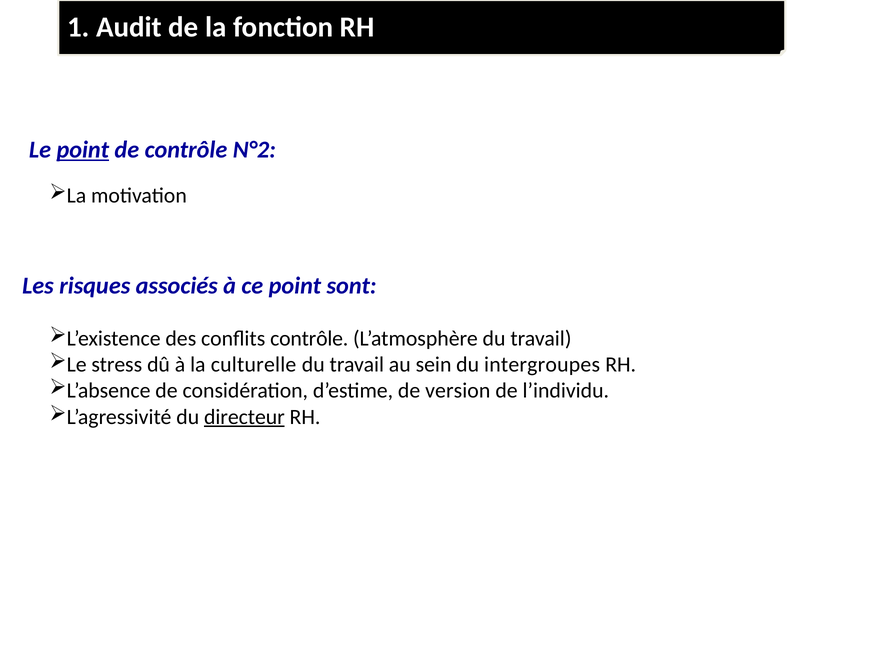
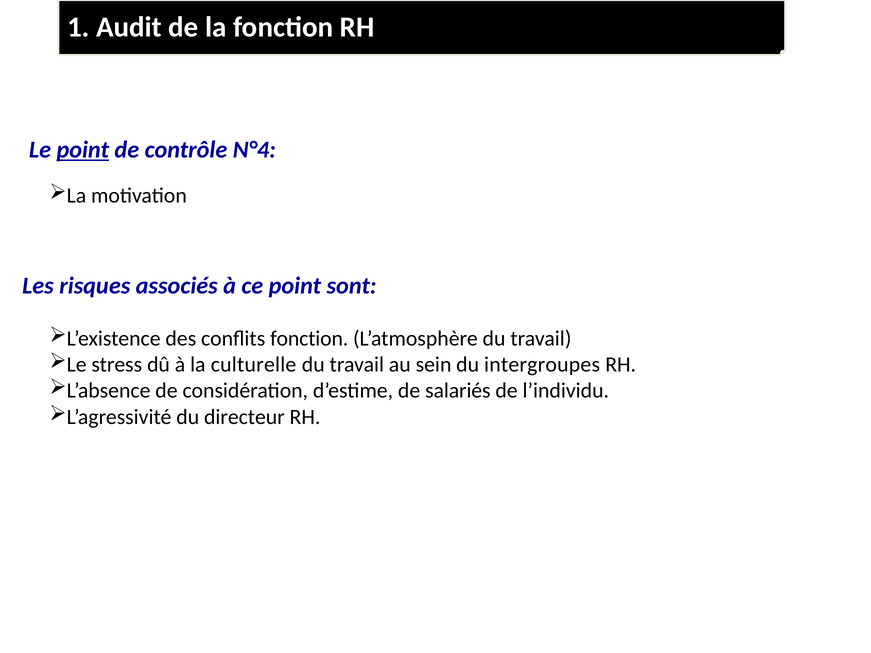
N°2: N°2 -> N°4 (254, 150)
conflits contrôle: contrôle -> fonction (309, 339)
version: version -> salariés (458, 391)
directeur underline: present -> none (244, 417)
